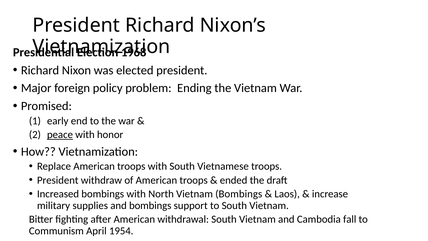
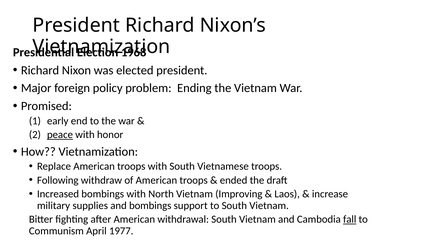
President: President -> Following (58, 180)
Vietnam Bombings: Bombings -> Improving (239, 194)
fall underline: none -> present (350, 219)
1954: 1954 -> 1977 (121, 231)
